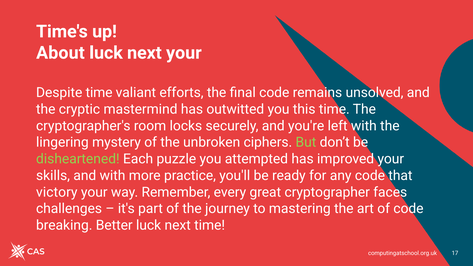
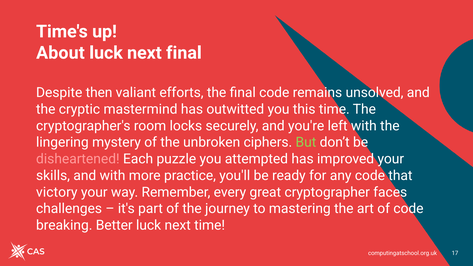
next your: your -> final (184, 53)
Despite time: time -> then (99, 93)
disheartened colour: light green -> pink (78, 159)
